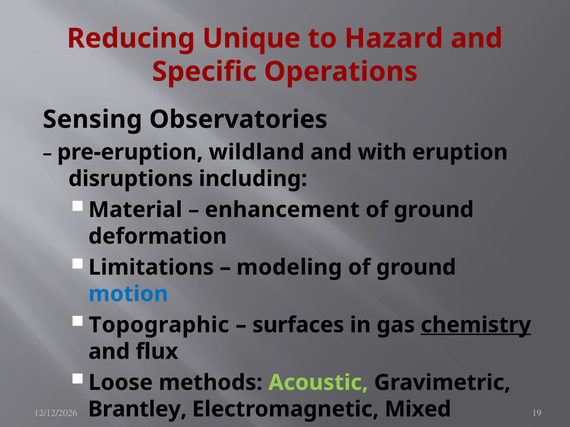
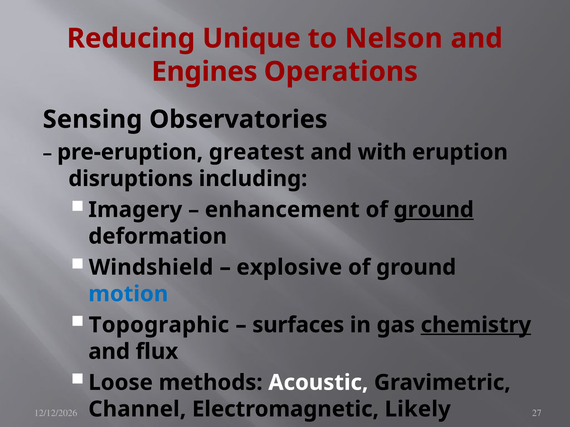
Hazard: Hazard -> Nelson (394, 38)
Specific: Specific -> Engines (204, 72)
wildland: wildland -> greatest (257, 152)
Material: Material -> Imagery (135, 210)
ground underline: none -> present (434, 210)
Limitations: Limitations -> Windshield (151, 268)
modeling: modeling -> explosive (289, 268)
Acoustic colour: light green -> white (318, 383)
Brantley: Brantley -> Channel (137, 410)
Mixed: Mixed -> Likely (418, 410)
19: 19 -> 27 (537, 414)
